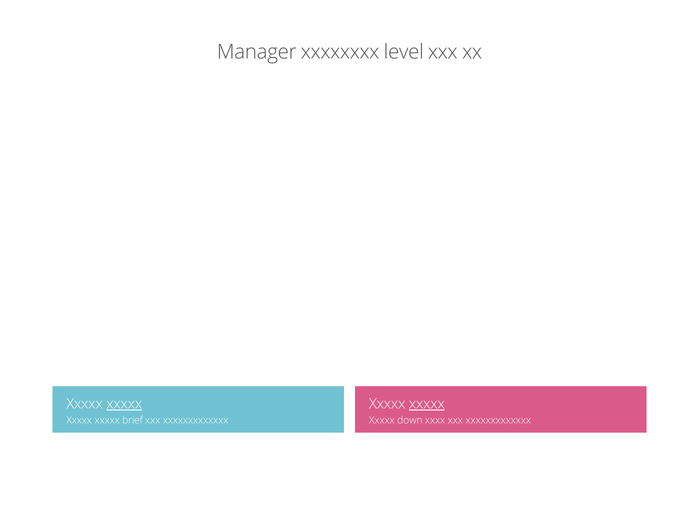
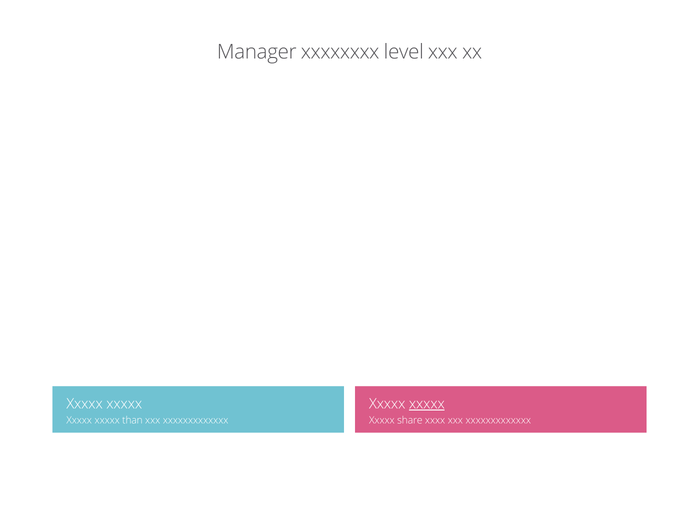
xxxxx underline: present -> none (124, 404)
brief: brief -> than (132, 420)
down: down -> share (410, 420)
